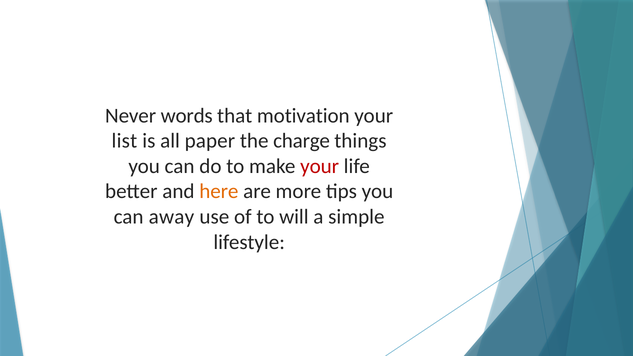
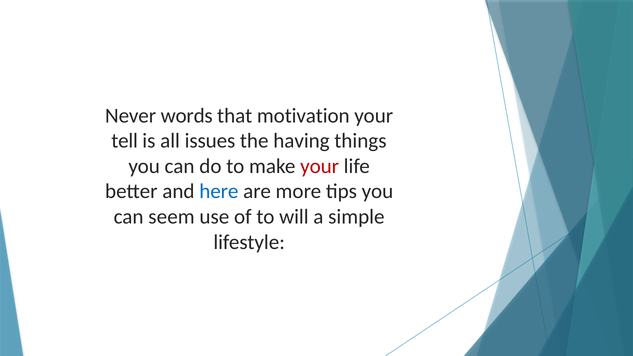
list: list -> tell (125, 141)
paper: paper -> issues (210, 141)
charge: charge -> having (301, 141)
here colour: orange -> blue (219, 192)
away: away -> seem (172, 217)
